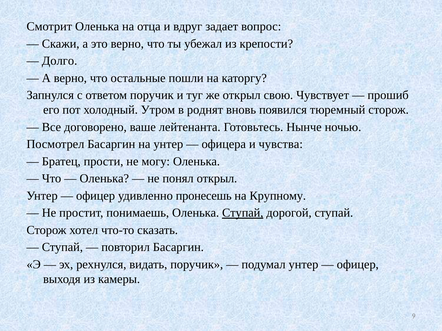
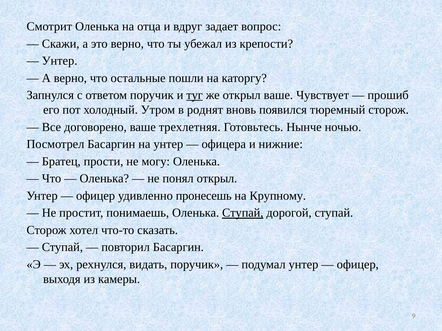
Долго: Долго -> Унтер (60, 61)
туг underline: none -> present (195, 95)
открыл свою: свою -> ваше (278, 95)
лейтенанта: лейтенанта -> трехлетняя (190, 127)
чувства: чувства -> нижние (281, 144)
